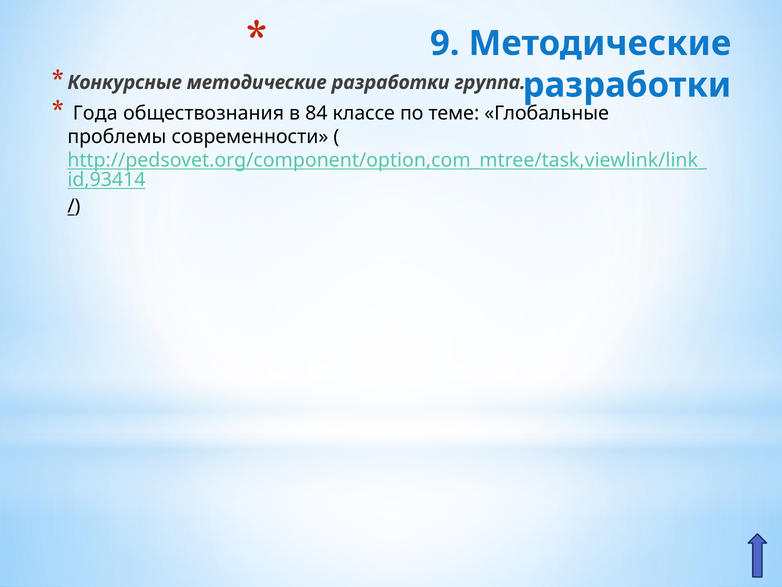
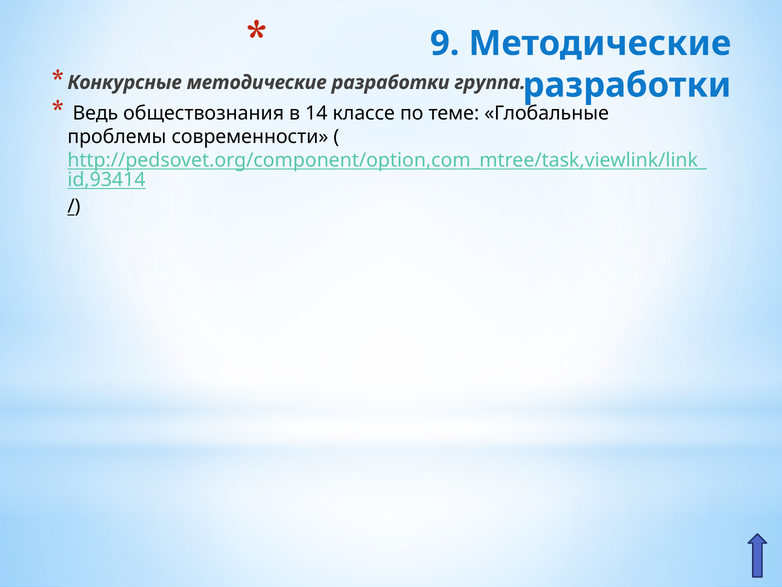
Года: Года -> Ведь (95, 113)
84: 84 -> 14 (316, 113)
